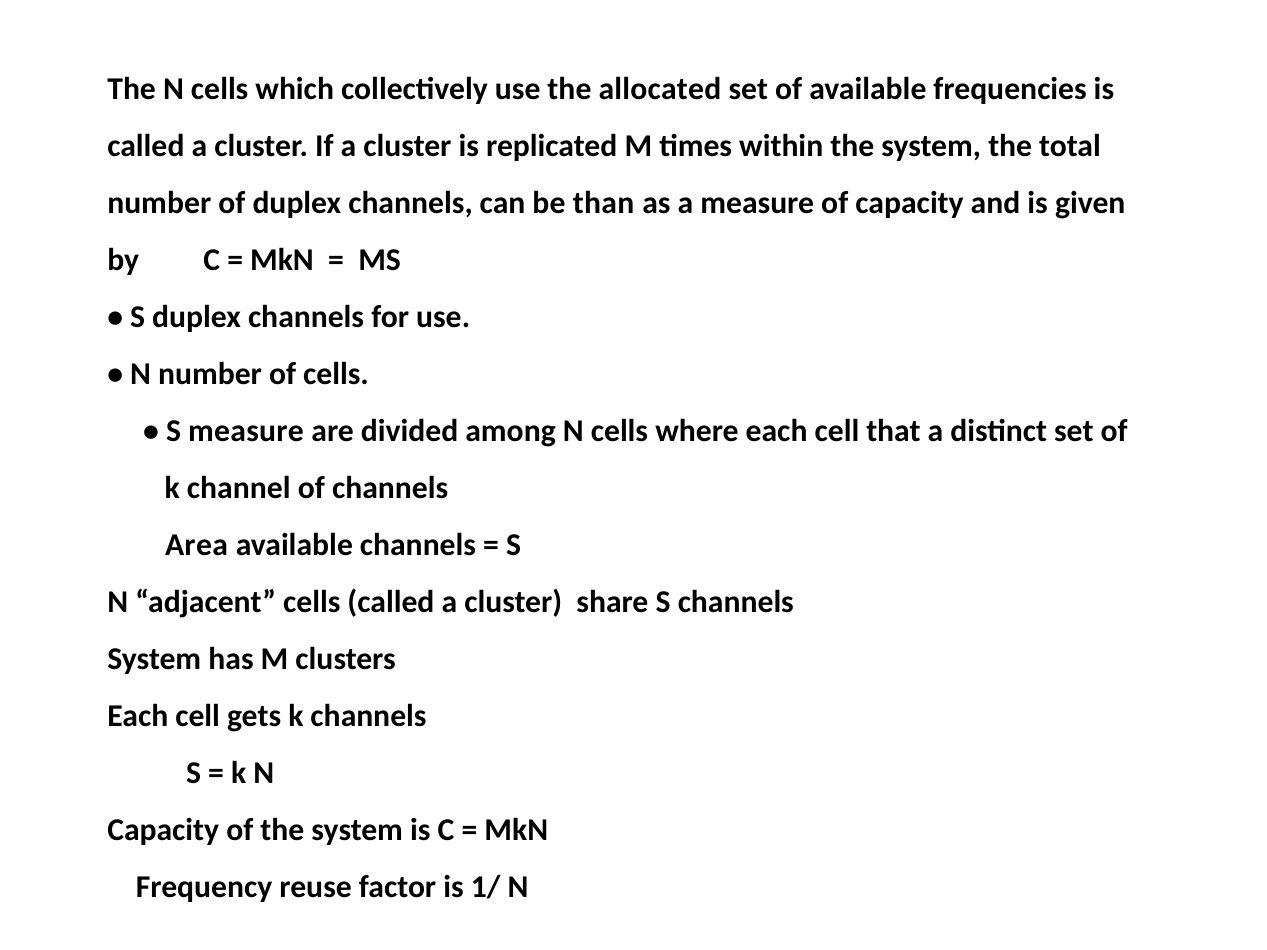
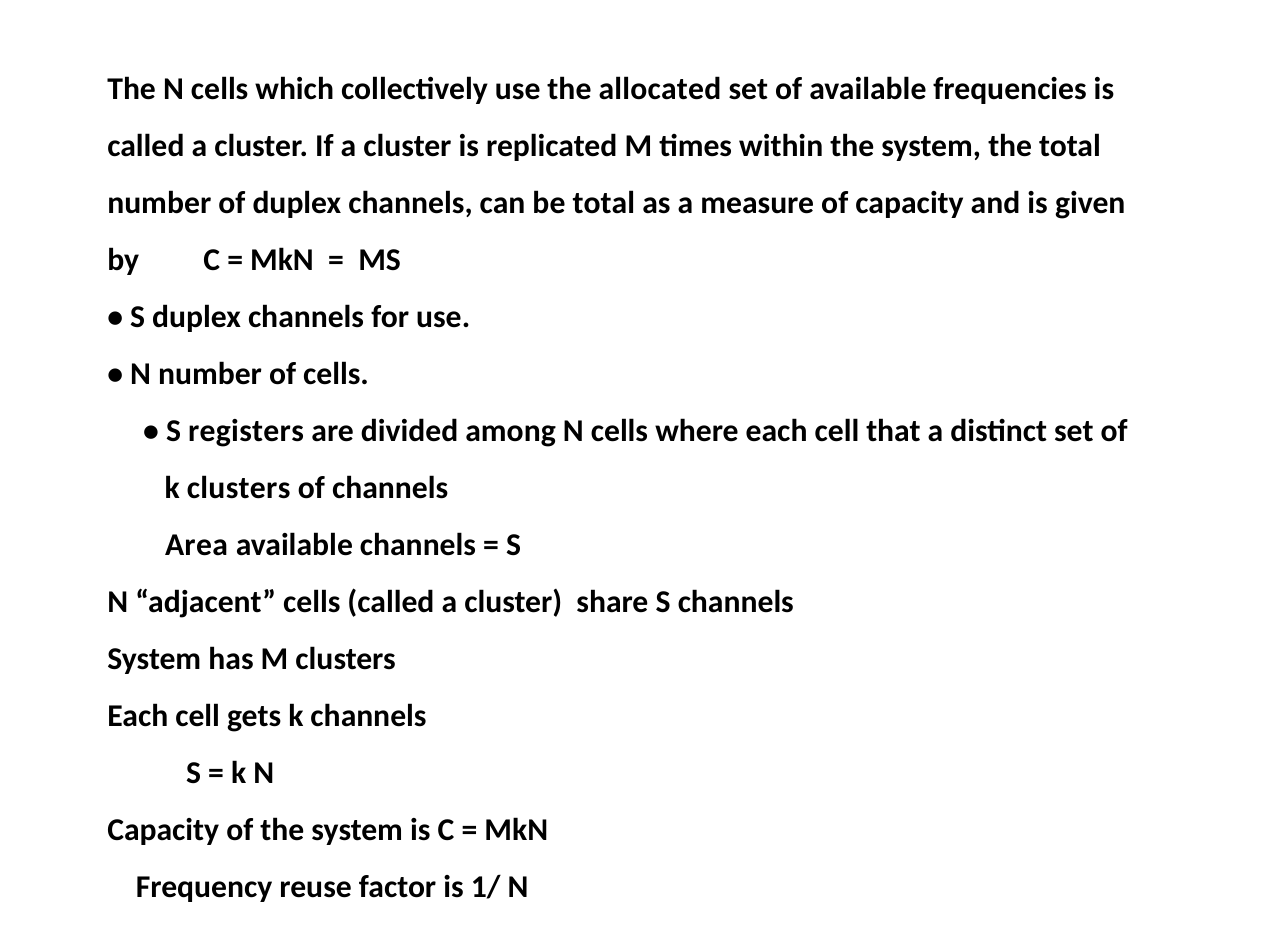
be than: than -> total (604, 203)
S measure: measure -> registers (246, 431)
k channel: channel -> clusters (239, 488)
